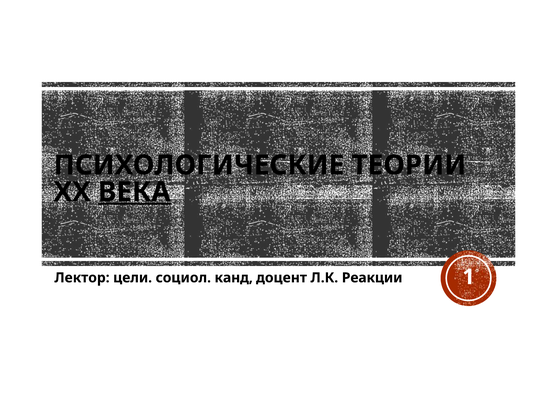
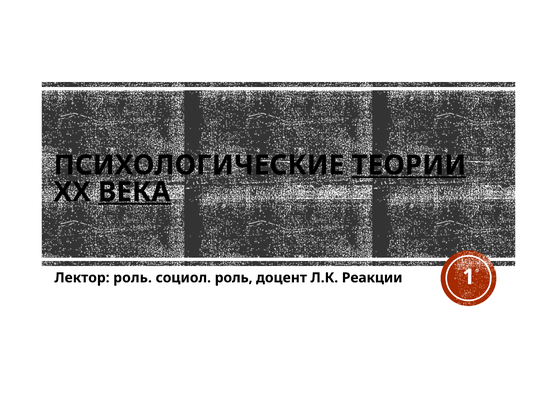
ТЕОРИИ underline: none -> present (409, 165)
Лектор цели: цели -> роль (133, 278)
социол канд: канд -> роль (234, 278)
